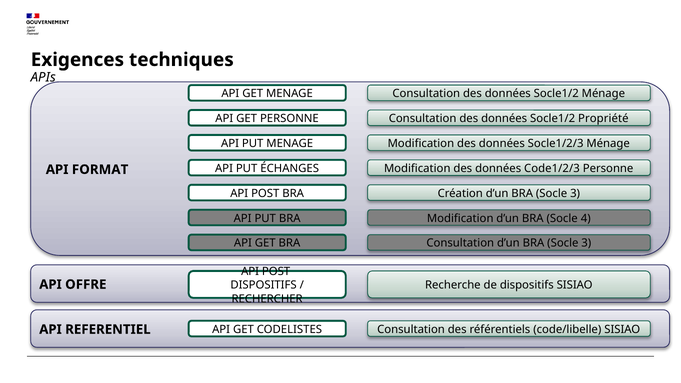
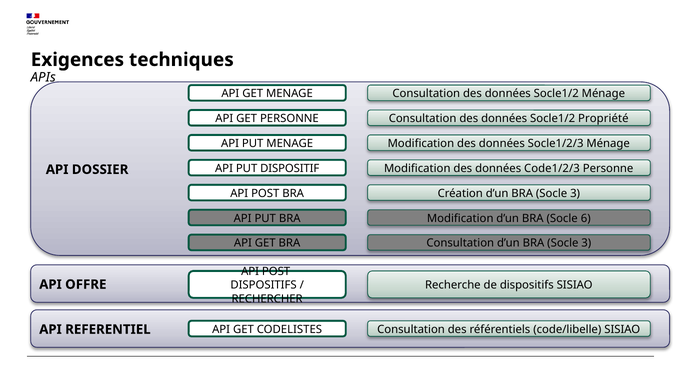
ÉCHANGES: ÉCHANGES -> DISPOSITIF (290, 168)
FORMAT: FORMAT -> DOSSIER (100, 170)
4: 4 -> 6 (586, 218)
